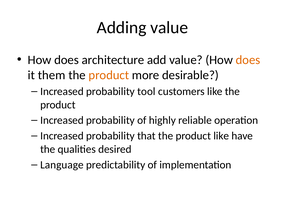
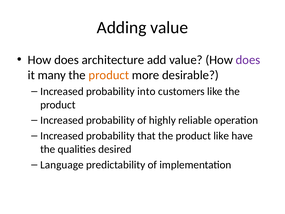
does colour: orange -> purple (248, 60)
them: them -> many (52, 75)
tool: tool -> into (146, 91)
